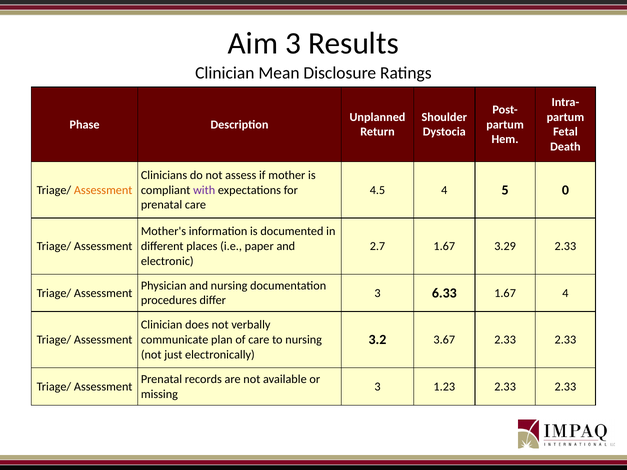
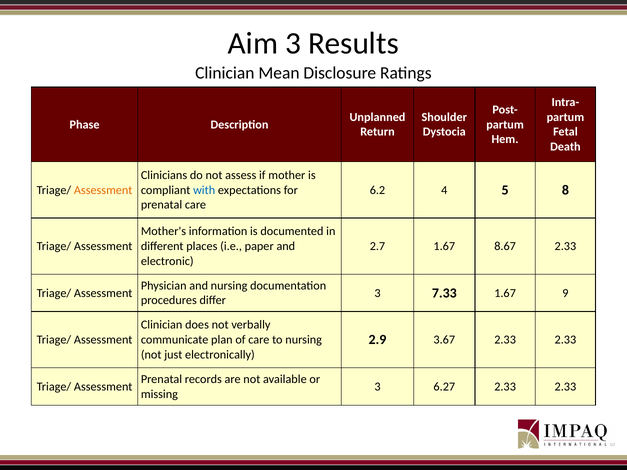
with colour: purple -> blue (204, 190)
4.5: 4.5 -> 6.2 (377, 190)
0: 0 -> 8 (565, 190)
3.29: 3.29 -> 8.67 (505, 246)
6.33: 6.33 -> 7.33 (444, 293)
1.67 4: 4 -> 9 (565, 293)
3.2: 3.2 -> 2.9 (377, 340)
1.23: 1.23 -> 6.27 (444, 387)
